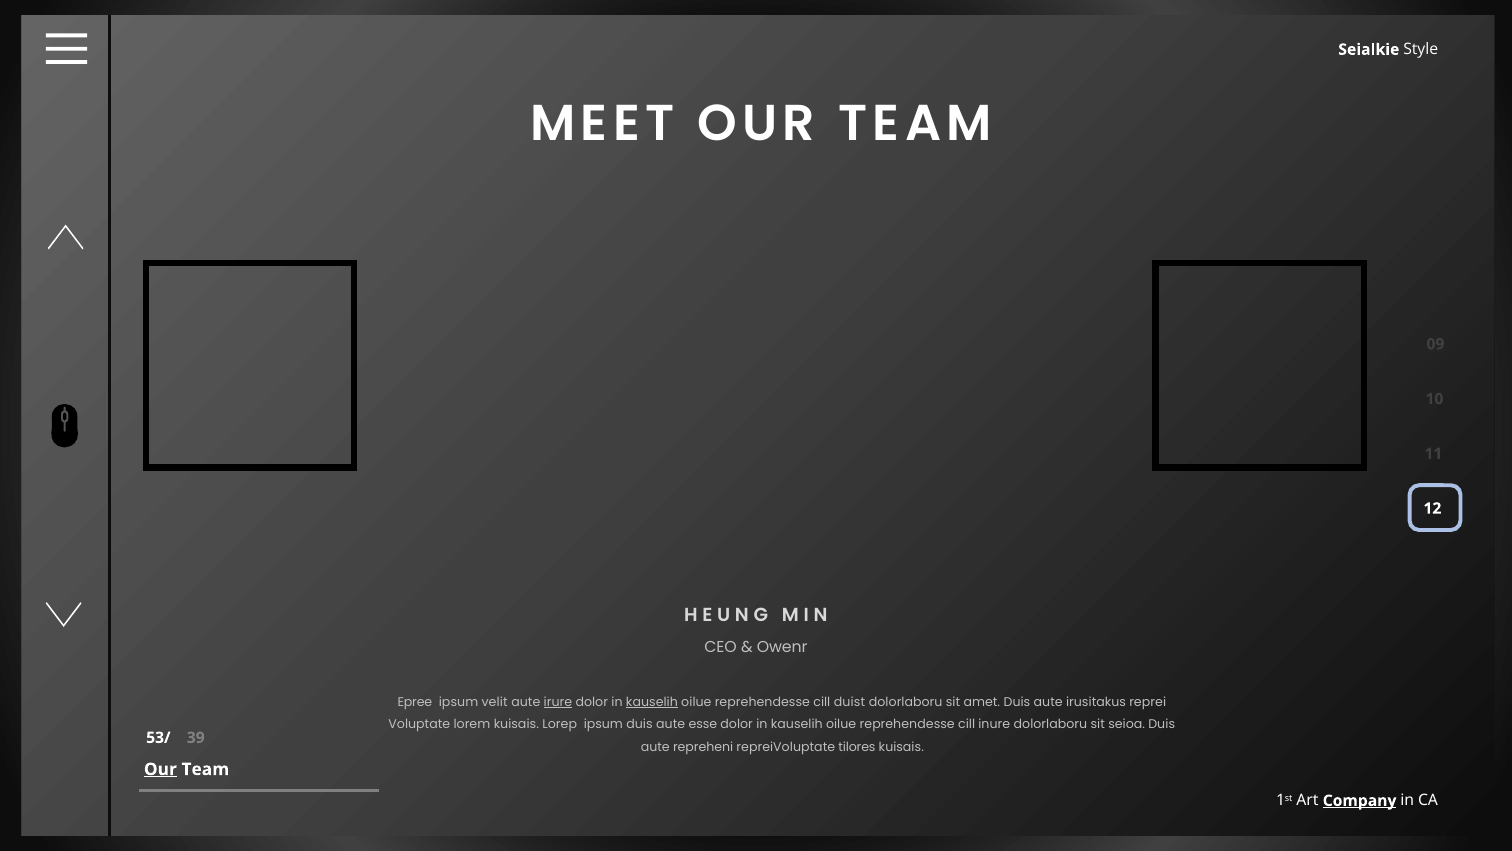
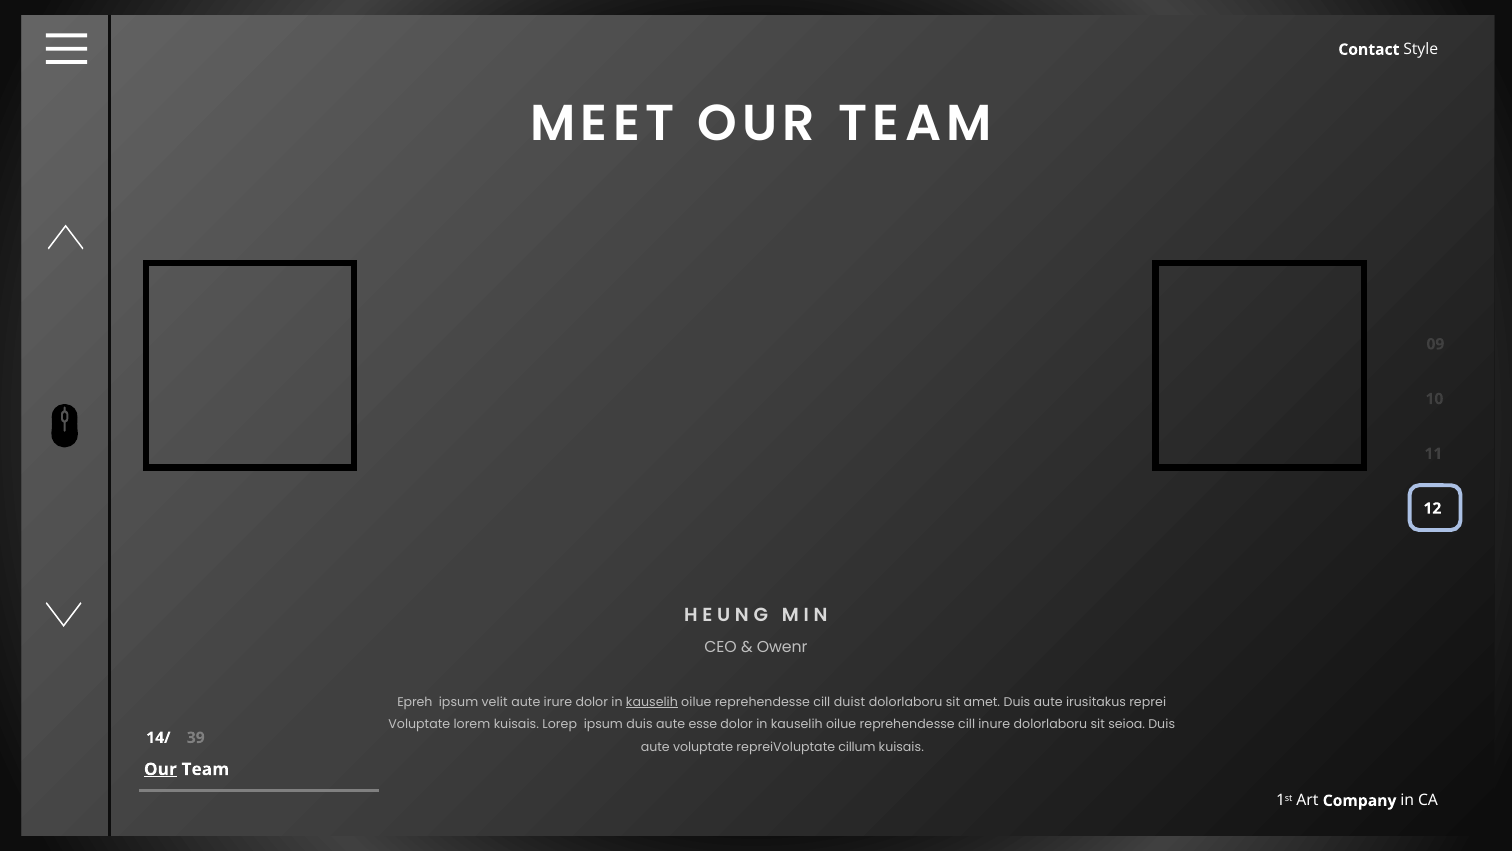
Seialkie: Seialkie -> Contact (1369, 50)
Epree: Epree -> Epreh (415, 702)
irure underline: present -> none (558, 702)
53/: 53/ -> 14/ (158, 737)
aute repreheni: repreheni -> voluptate (703, 747)
tilores: tilores -> cillum (857, 747)
Company underline: present -> none (1360, 800)
